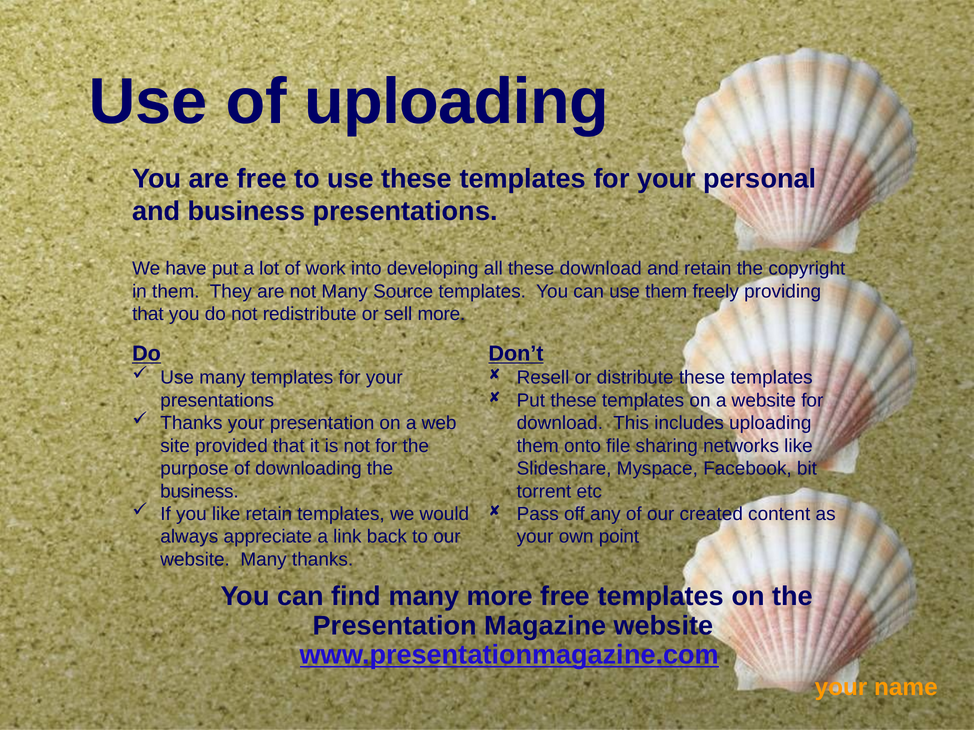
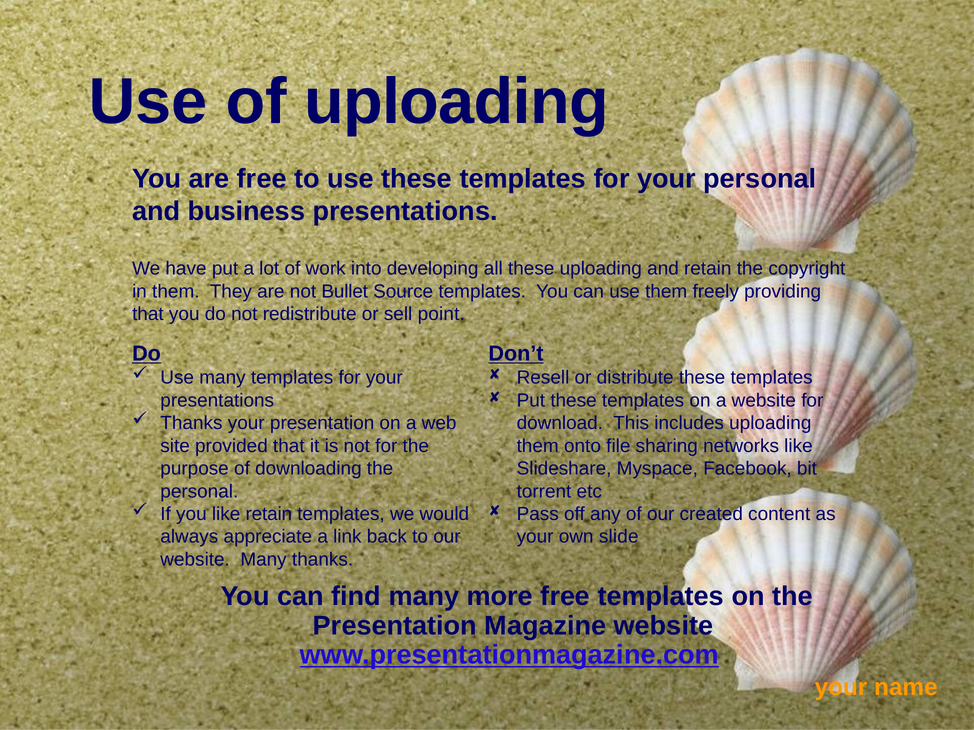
these download: download -> uploading (601, 269)
not Many: Many -> Bullet (345, 292)
sell more: more -> point (441, 314)
business: business -> personal (199, 492)
point: point -> slide (619, 537)
